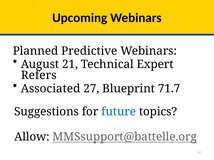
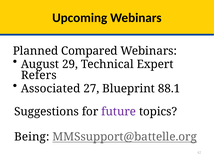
Predictive: Predictive -> Compared (89, 51)
21: 21 -> 29 (70, 64)
71.7: 71.7 -> 88.1 (169, 89)
future colour: blue -> purple (119, 112)
Allow: Allow -> Being (32, 137)
